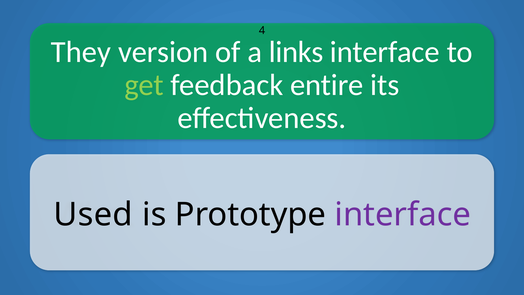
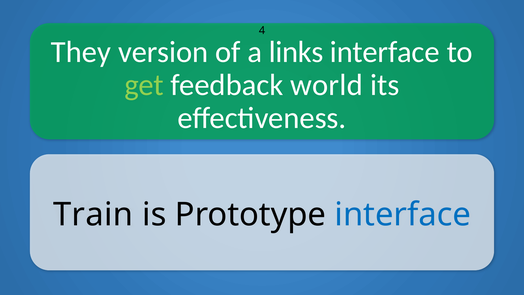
entire: entire -> world (327, 85)
Used: Used -> Train (93, 214)
interface colour: purple -> blue (403, 214)
